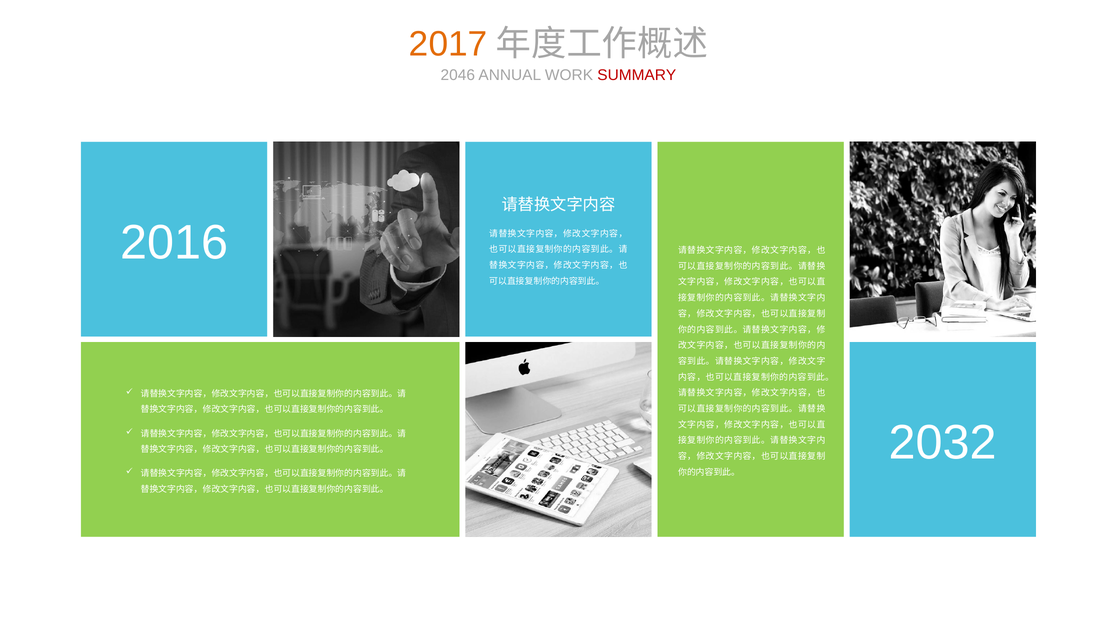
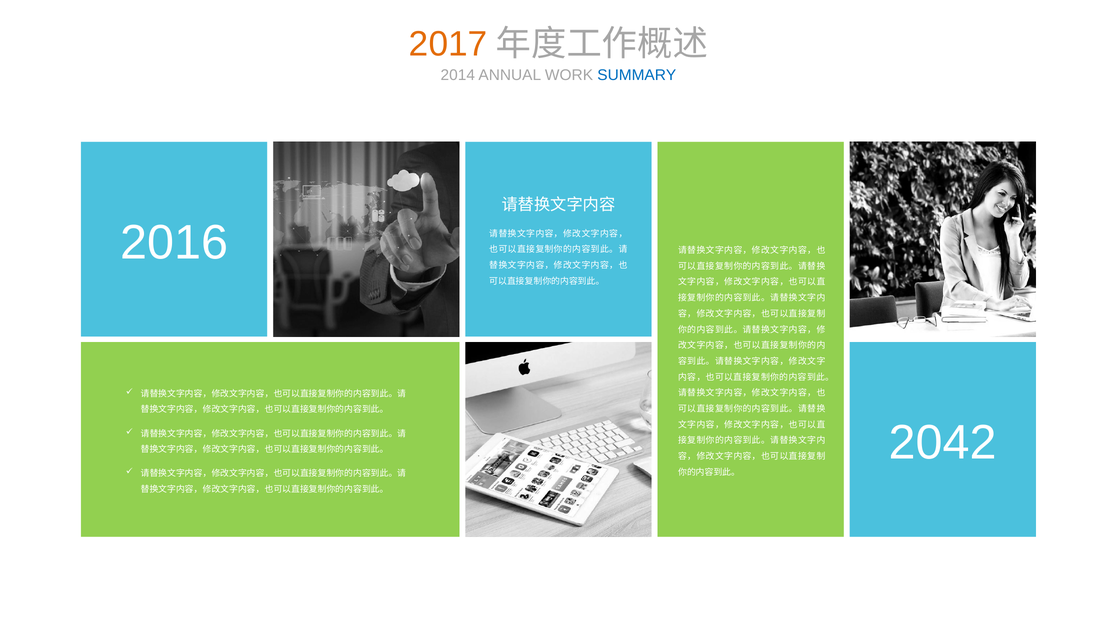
2046: 2046 -> 2014 (458, 75)
SUMMARY colour: red -> blue (637, 75)
2032: 2032 -> 2042 (943, 443)
